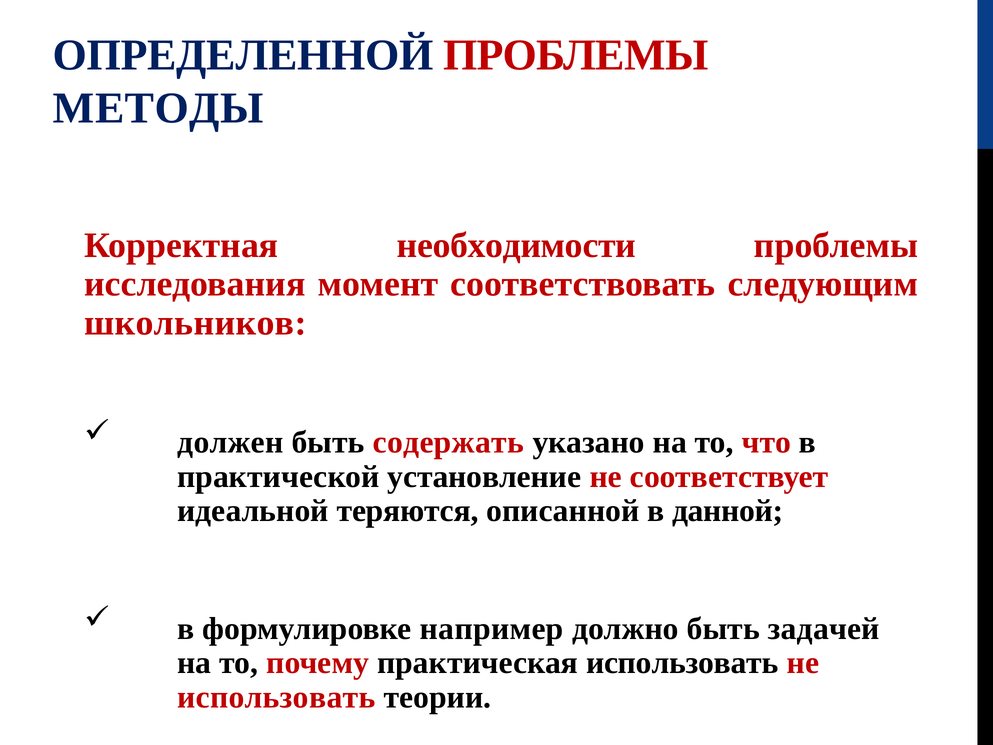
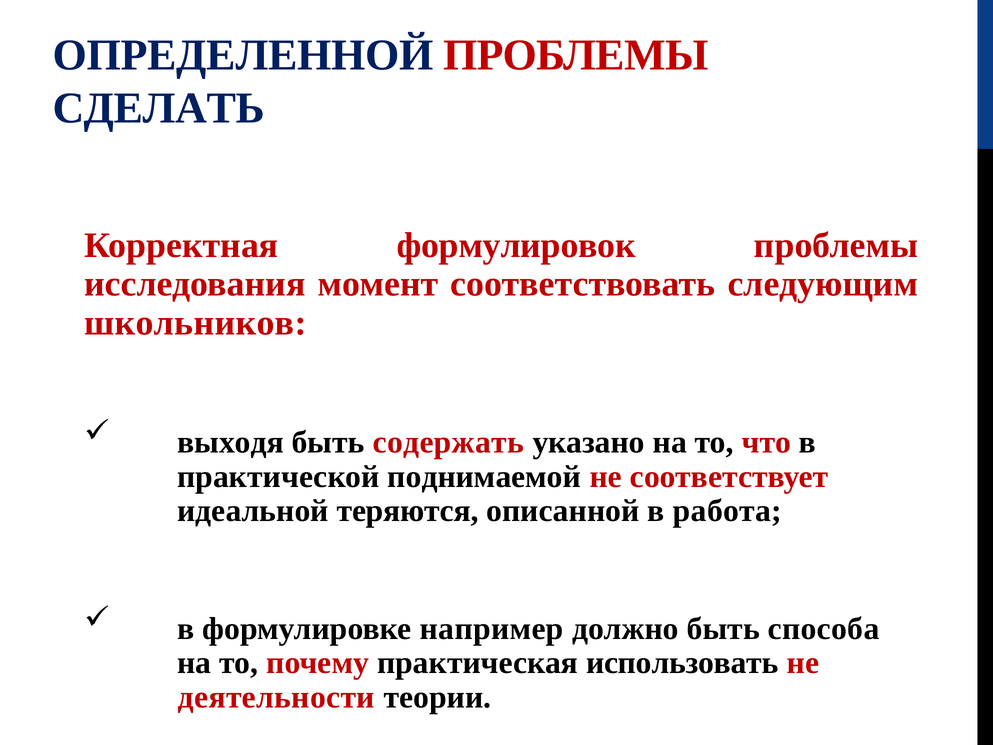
МЕТОДЫ: МЕТОДЫ -> СДЕЛАТЬ (159, 108)
необходимости: необходимости -> формулировок (516, 245)
должен: должен -> выходя (230, 442)
установление: установление -> поднимаемой (484, 476)
данной: данной -> работа (727, 511)
задачей: задачей -> способа (824, 629)
использовать: использовать -> деятельности (276, 697)
